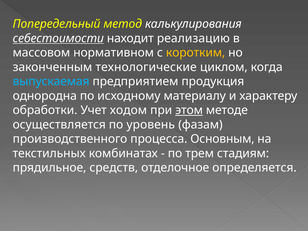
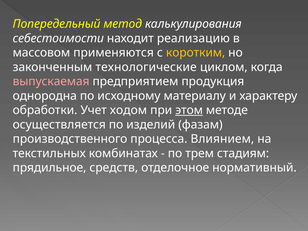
себестоимости underline: present -> none (58, 38)
нормативном: нормативном -> применяются (114, 53)
выпускаемая colour: light blue -> pink (51, 81)
уровень: уровень -> изделий (151, 125)
Основным: Основным -> Влиянием (222, 139)
определяется: определяется -> нормативный (254, 168)
